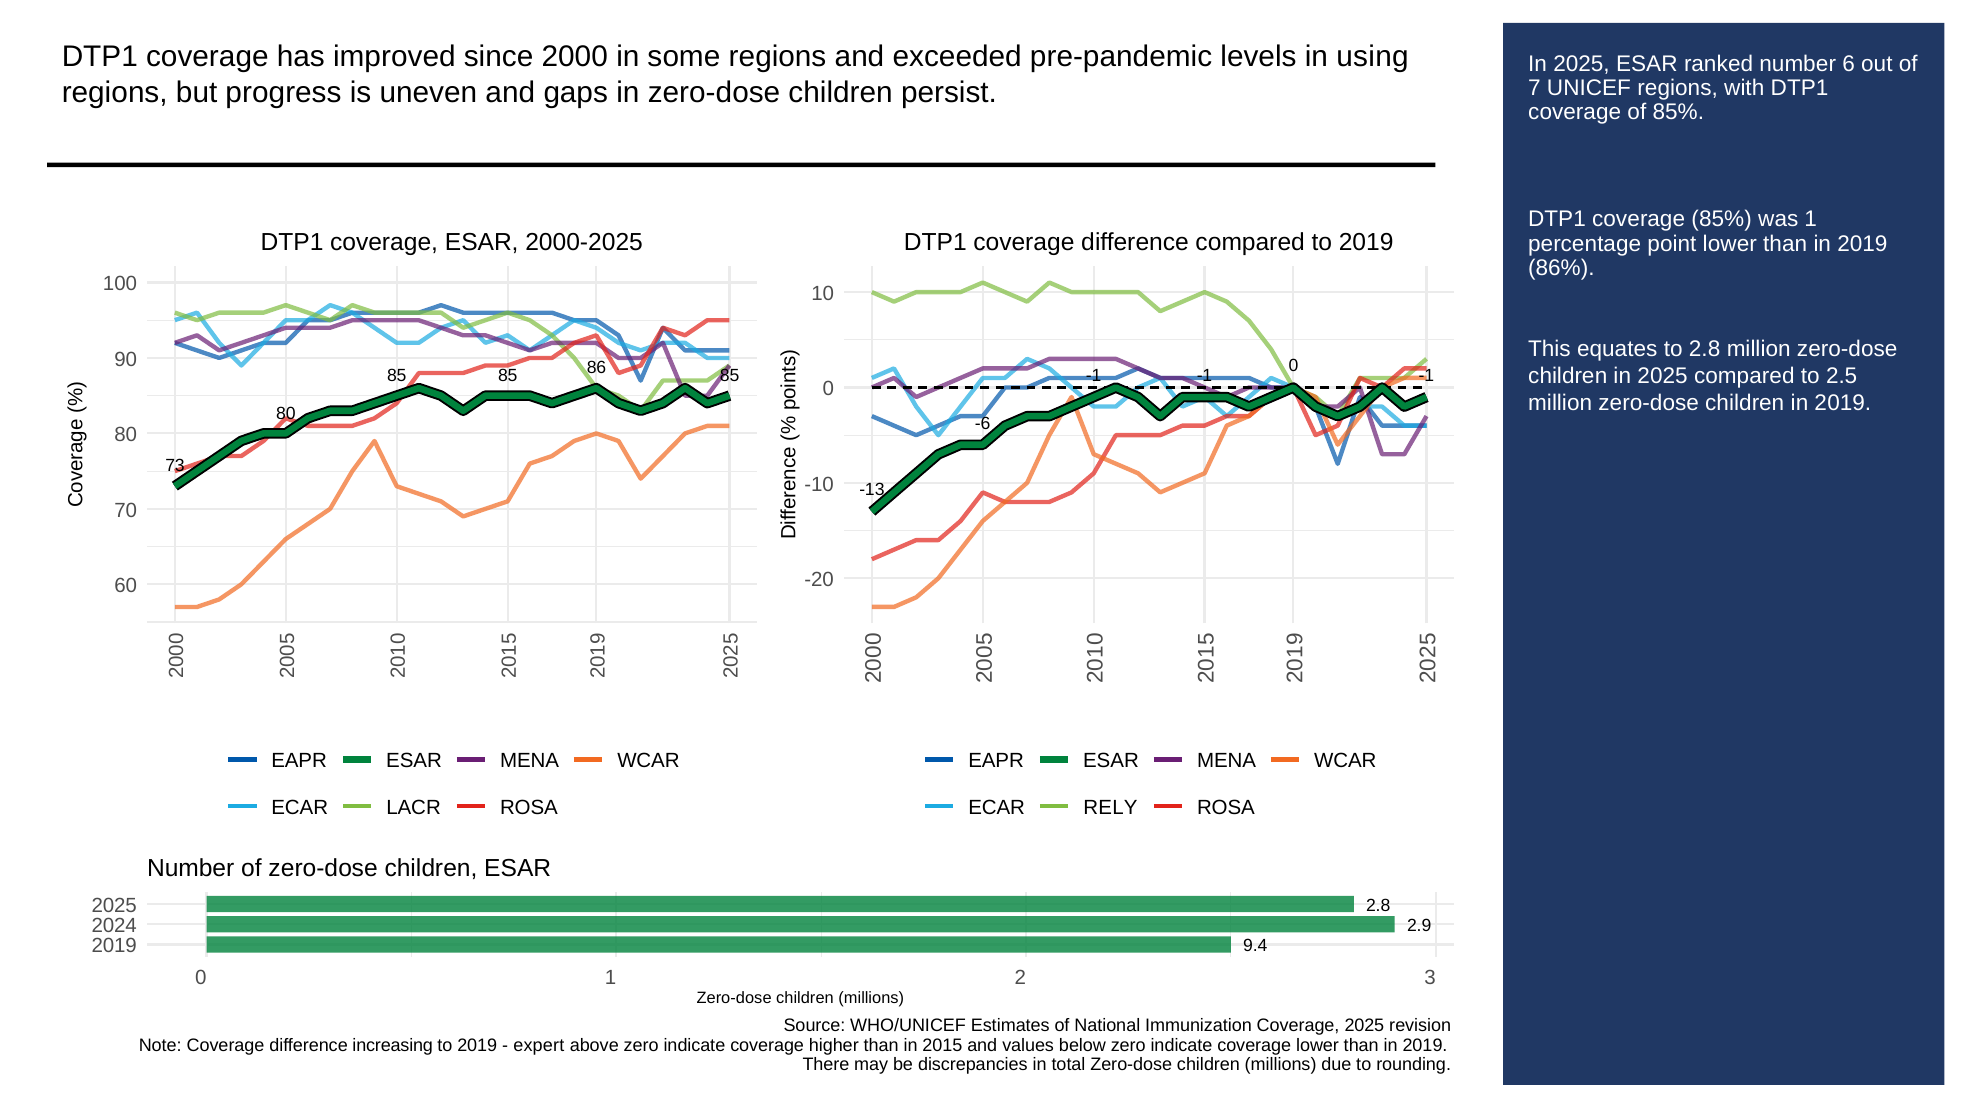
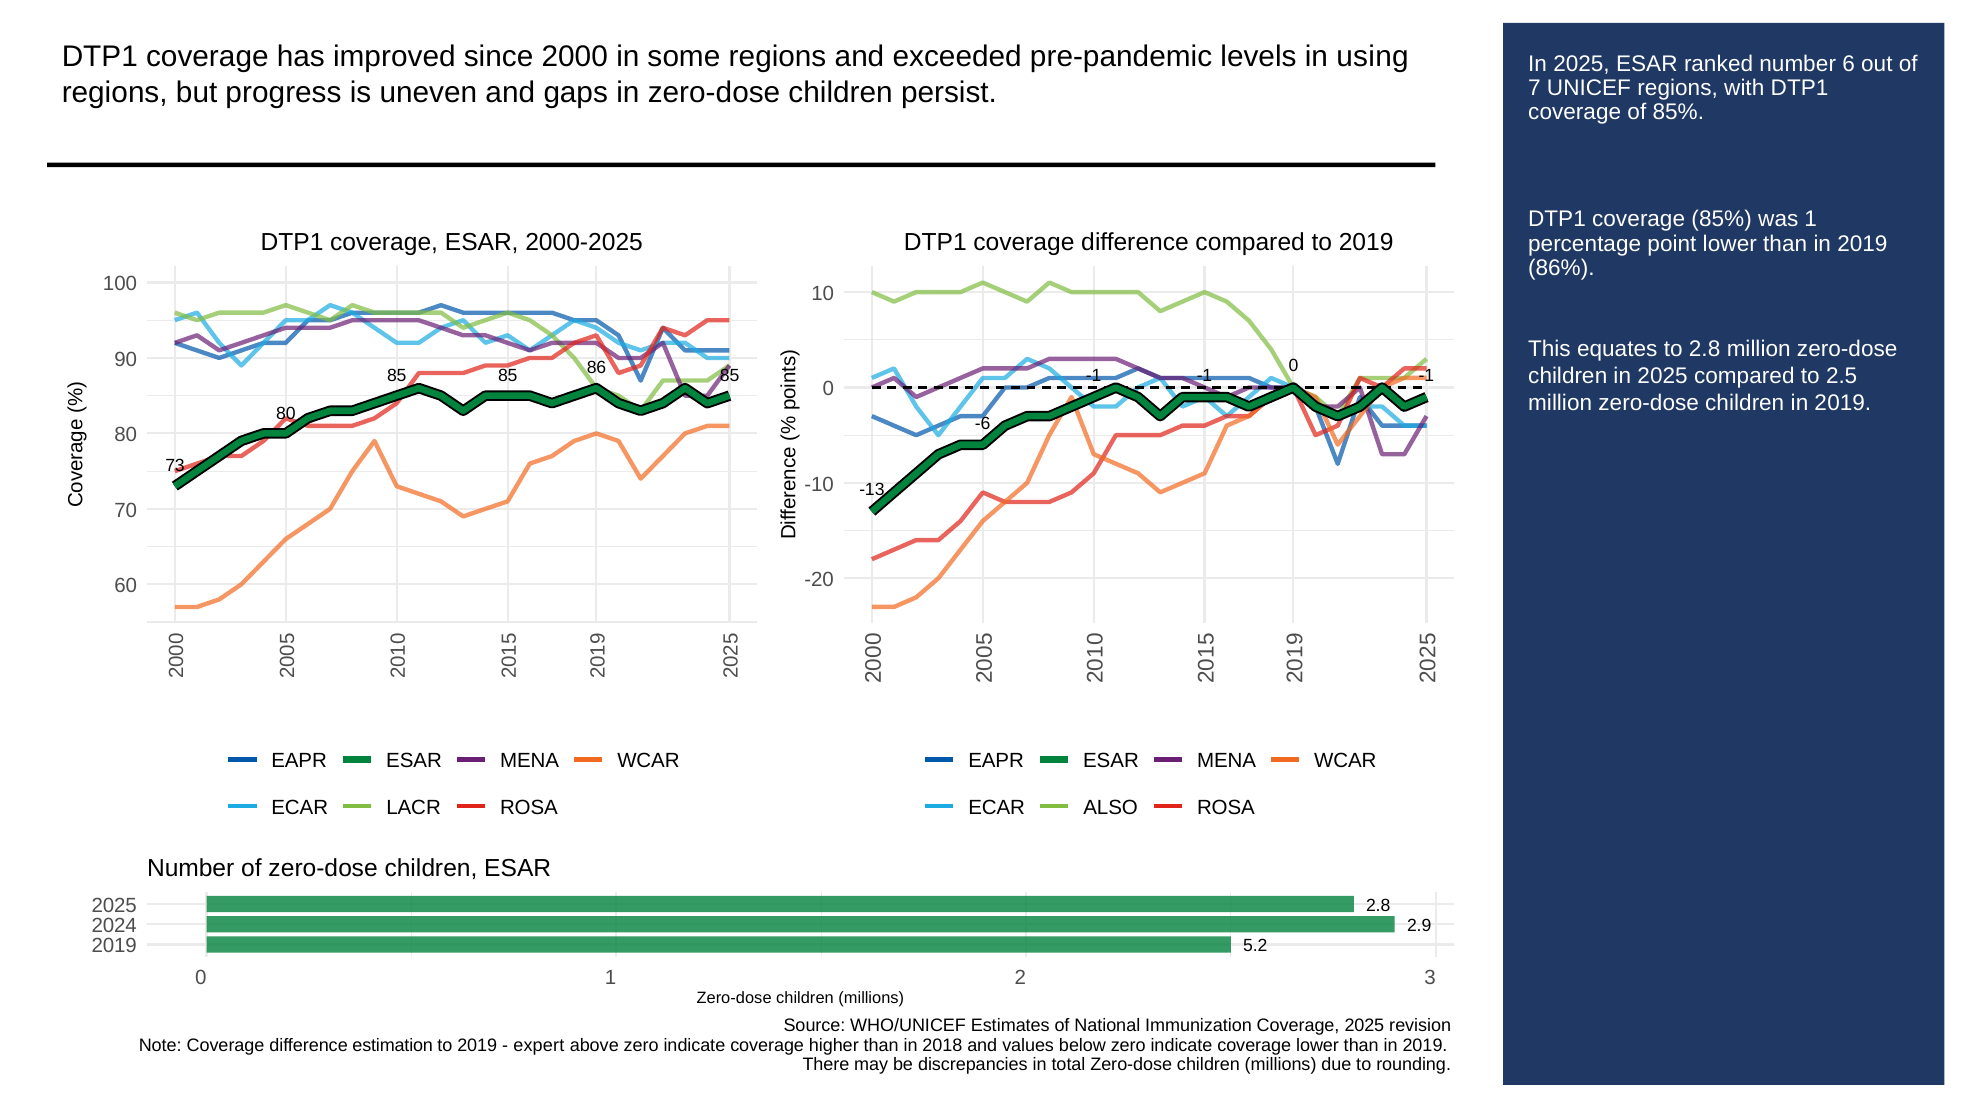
RELY: RELY -> ALSO (1111, 807)
9.4: 9.4 -> 5.2 (1255, 945)
increasing: increasing -> estimation (393, 1045)
2015: 2015 -> 2018 (942, 1045)
